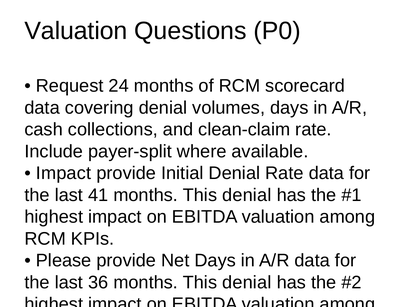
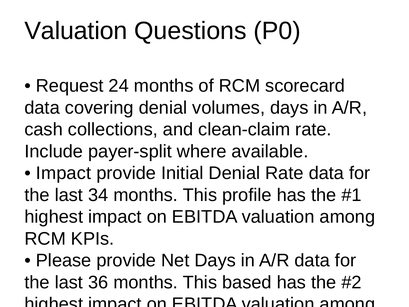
41: 41 -> 34 (98, 195)
denial: denial -> profile (247, 195)
36 months This denial: denial -> based (247, 282)
